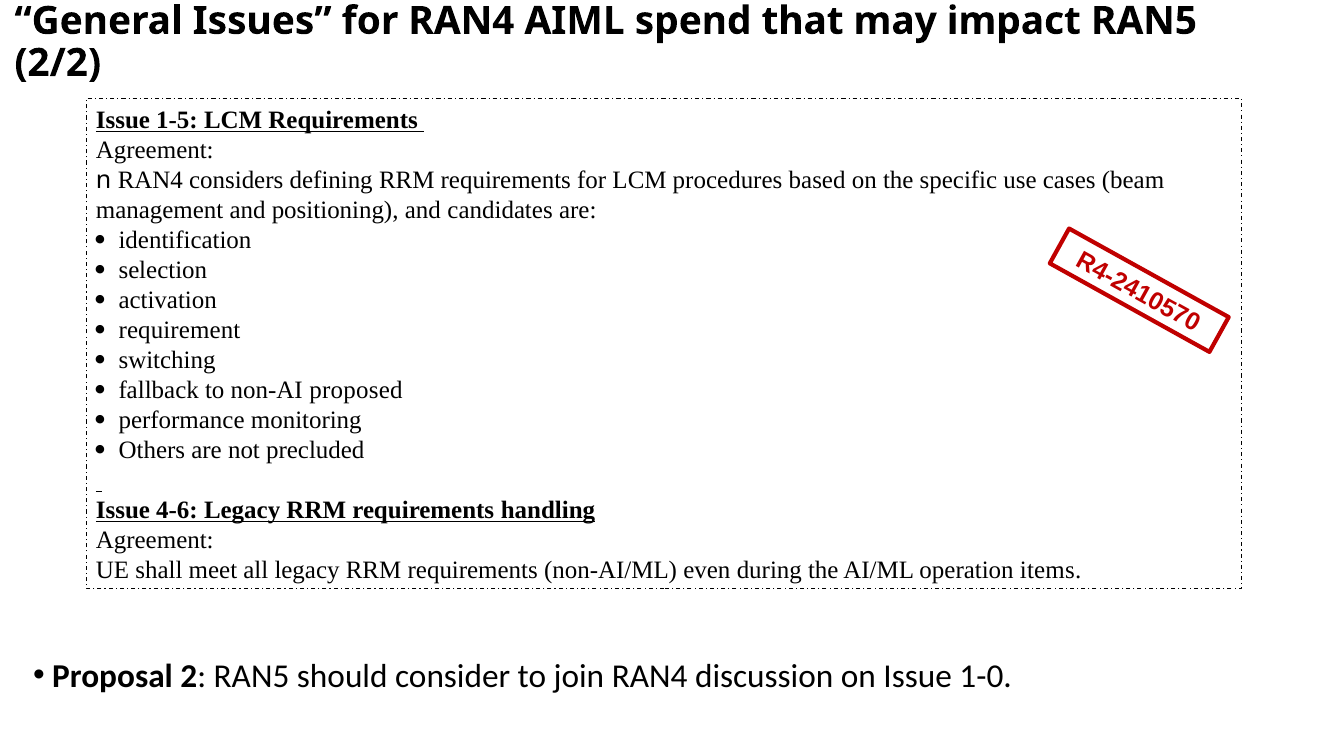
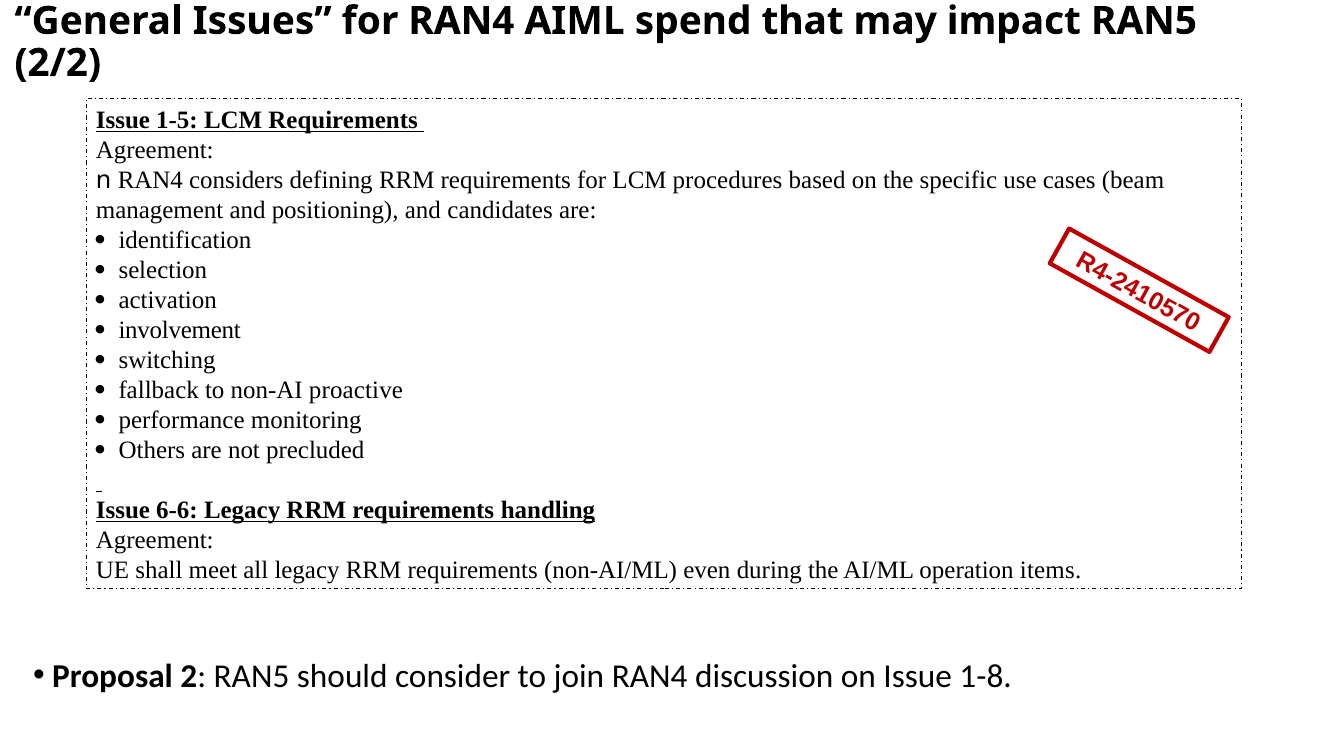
requirement: requirement -> involvement (180, 330)
proposed: proposed -> proactive (356, 390)
4-6: 4-6 -> 6-6 (177, 510)
1-0: 1-0 -> 1-8 (986, 676)
